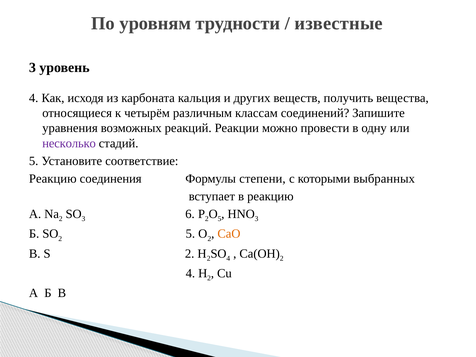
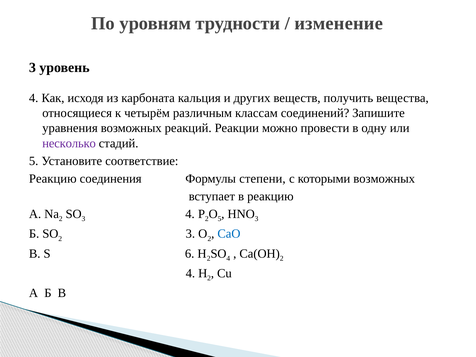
известные: известные -> изменение (339, 23)
которыми выбранных: выбранных -> возможных (384, 179)
3 6: 6 -> 4 (190, 214)
2 5: 5 -> 3 (190, 234)
CaO colour: orange -> blue (229, 234)
S 2: 2 -> 6 (190, 254)
